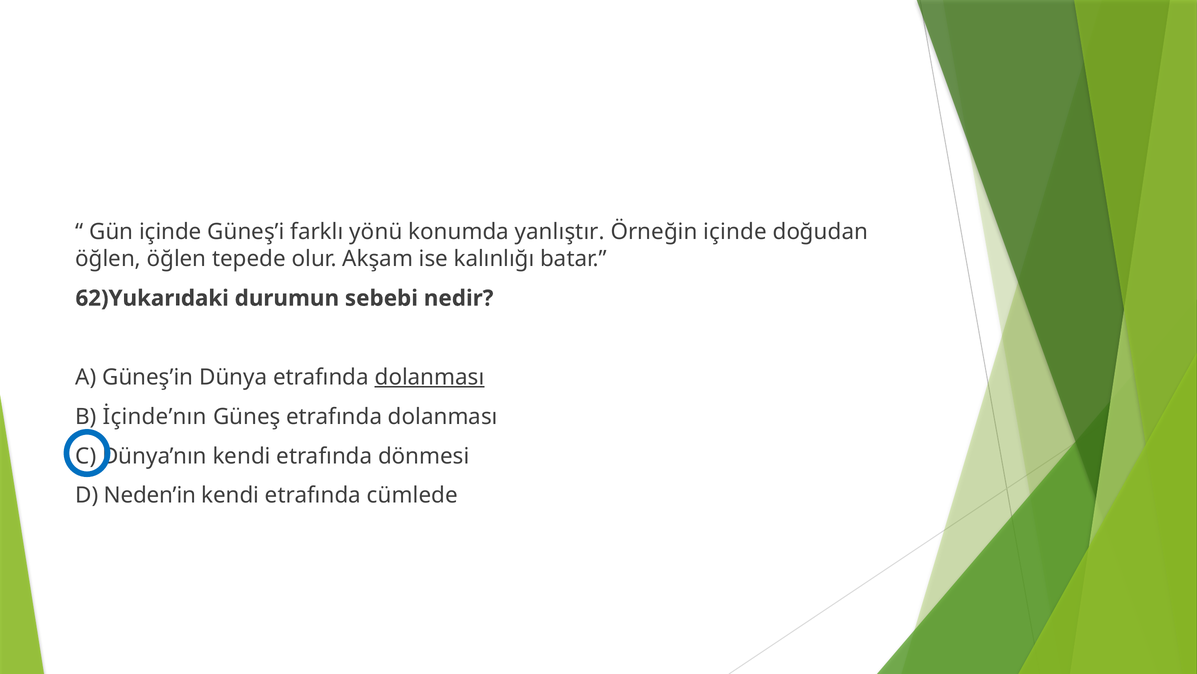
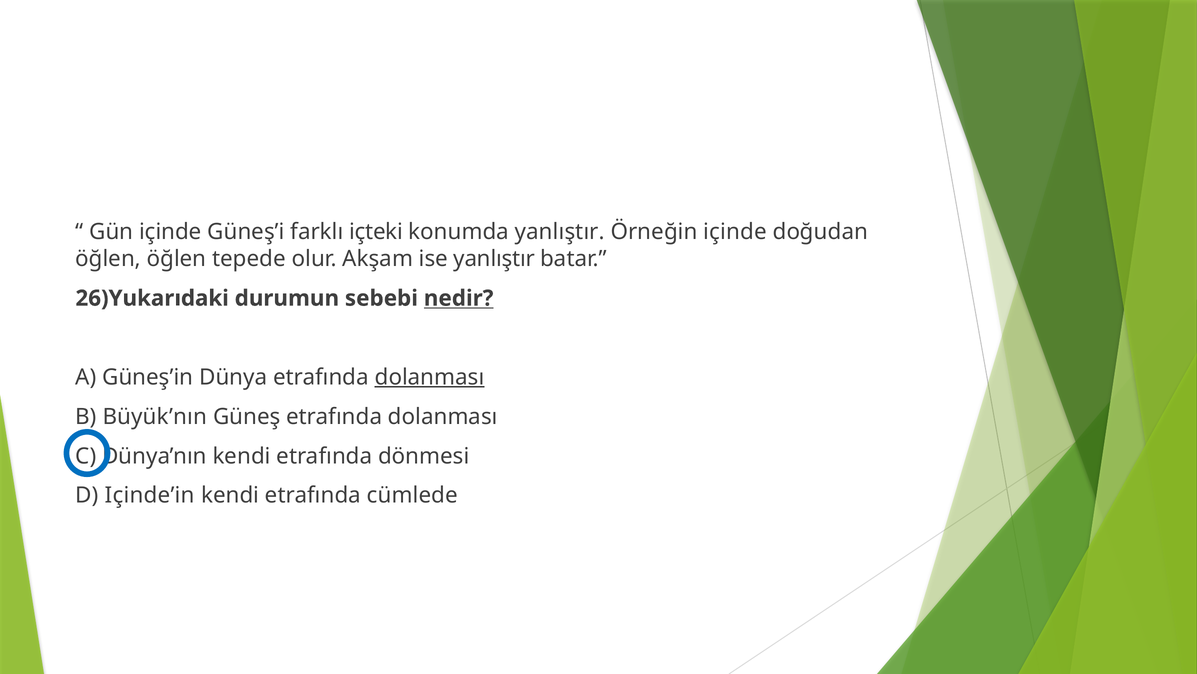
yönü: yönü -> içteki (376, 232)
ise kalınlığı: kalınlığı -> yanlıştır (494, 259)
62)Yukarıdaki: 62)Yukarıdaki -> 26)Yukarıdaki (152, 298)
nedir underline: none -> present (459, 298)
İçinde’nın: İçinde’nın -> Büyük’nın (155, 416)
Neden’in: Neden’in -> Içinde’in (150, 495)
